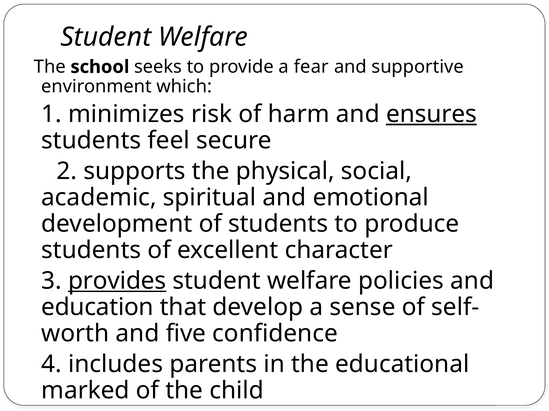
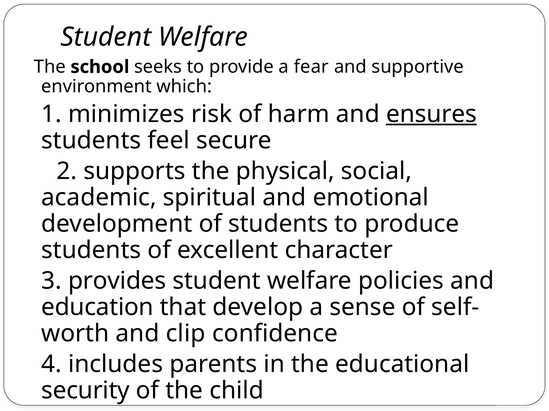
provides underline: present -> none (117, 281)
five: five -> clip (186, 334)
marked: marked -> security (86, 391)
